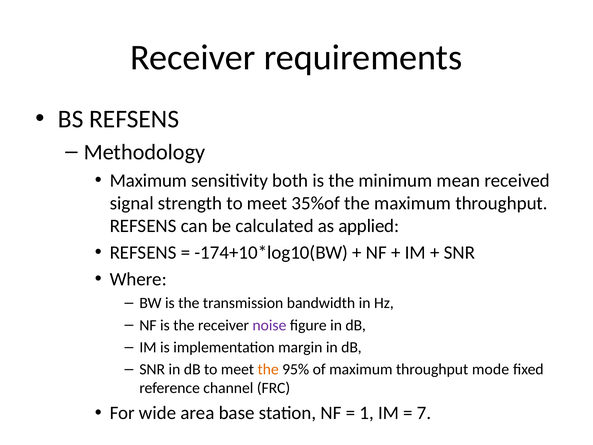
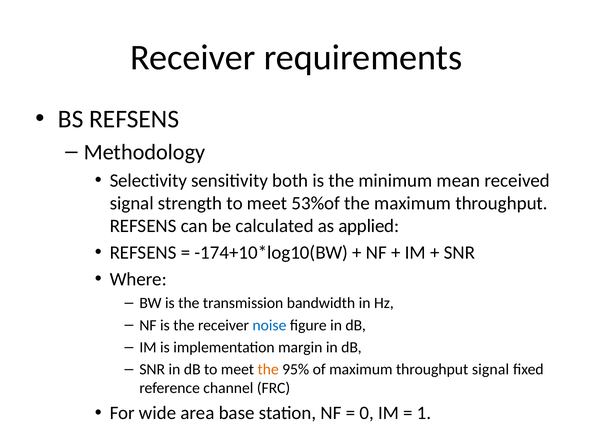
Maximum: Maximum -> Selectivity (148, 180)
35%of: 35%of -> 53%of (316, 203)
noise colour: purple -> blue (269, 325)
throughput mode: mode -> signal (491, 369)
1: 1 -> 0 (367, 413)
7: 7 -> 1 (424, 413)
